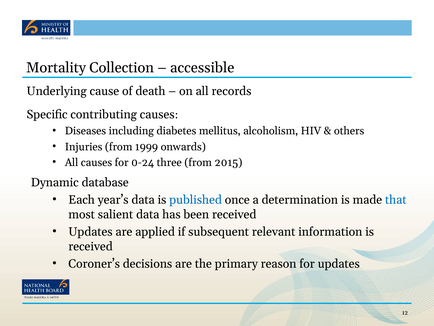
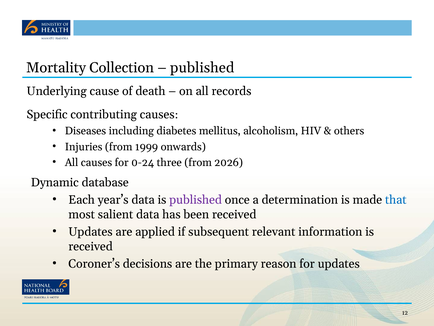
accessible: accessible -> published (202, 67)
2015: 2015 -> 2026 (229, 162)
published colour: blue -> purple (196, 200)
